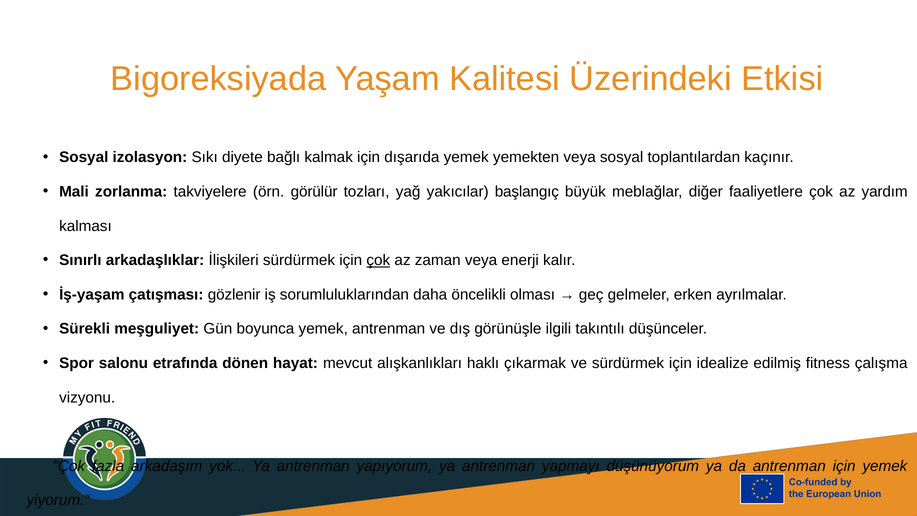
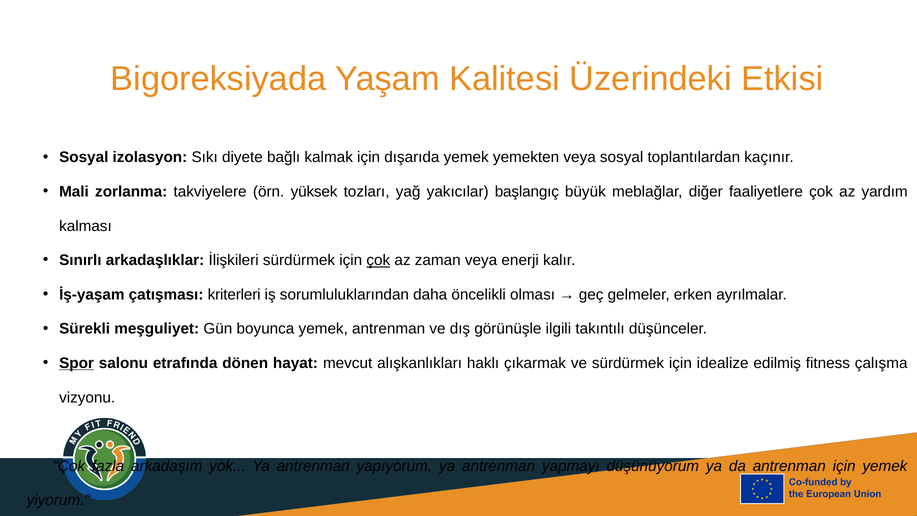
görülür: görülür -> yüksek (314, 192)
gözlenir: gözlenir -> kriterleri (234, 294)
Spor underline: none -> present (77, 363)
